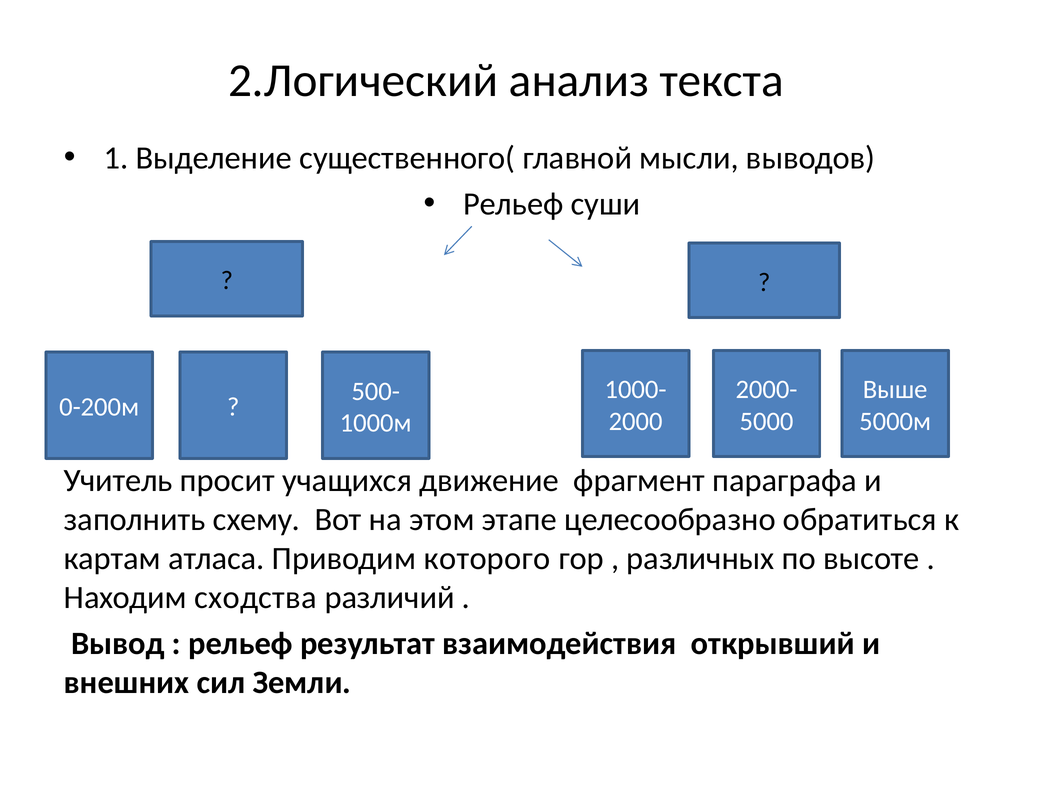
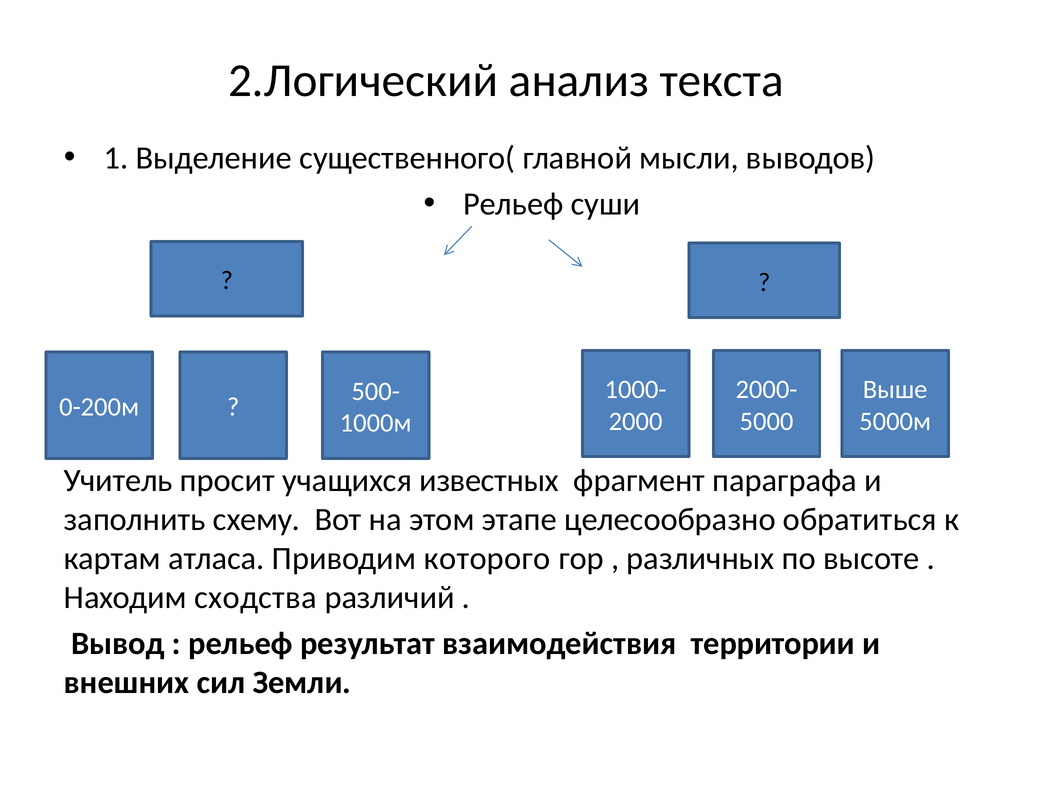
движение: движение -> известных (489, 481)
открывший: открывший -> территории (773, 644)
